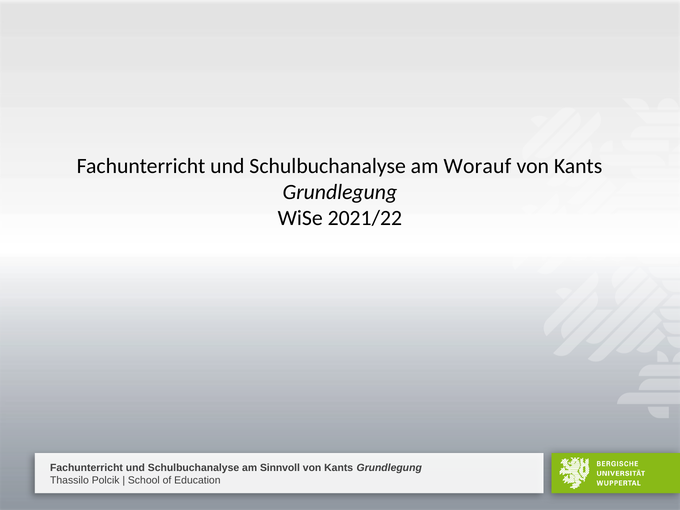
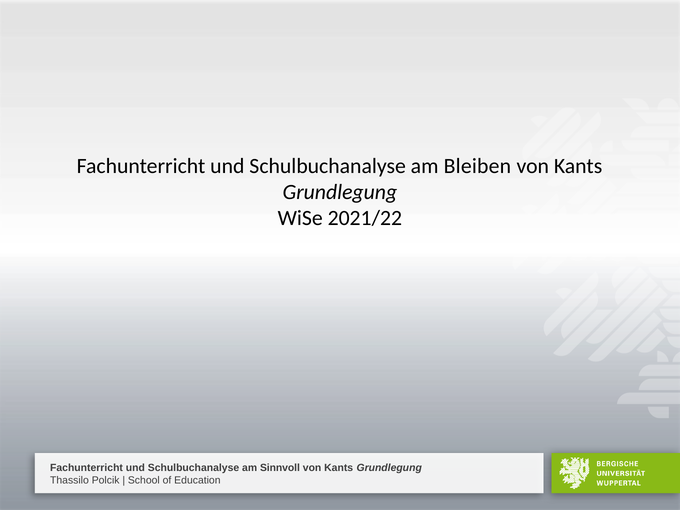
Worauf: Worauf -> Bleiben (477, 166)
